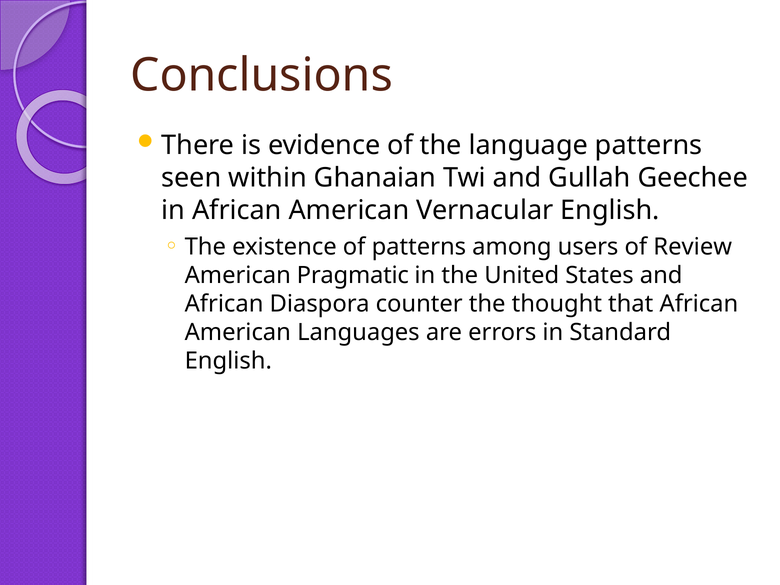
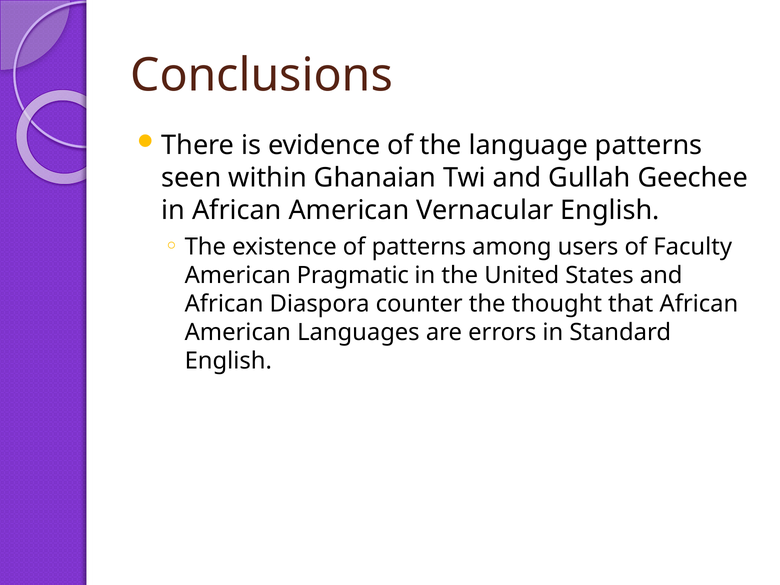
Review: Review -> Faculty (693, 247)
